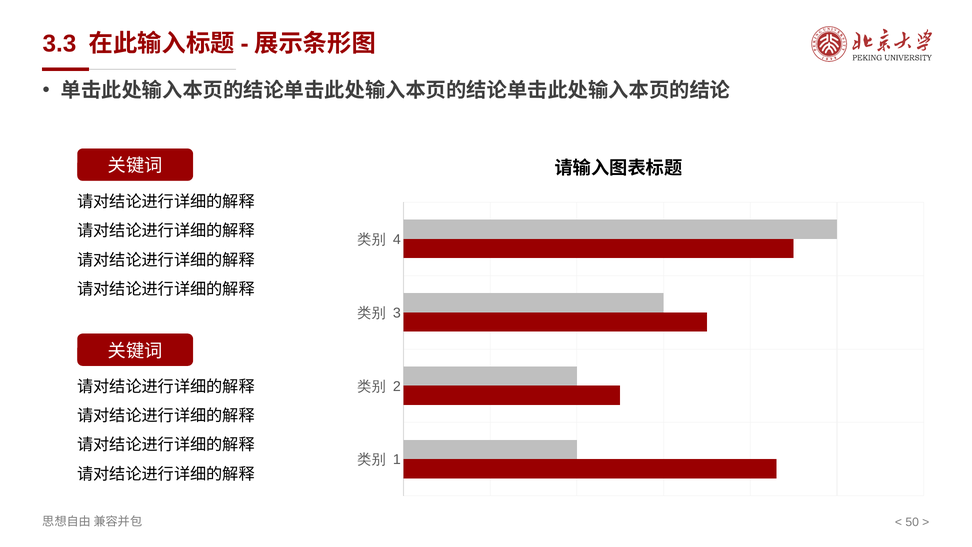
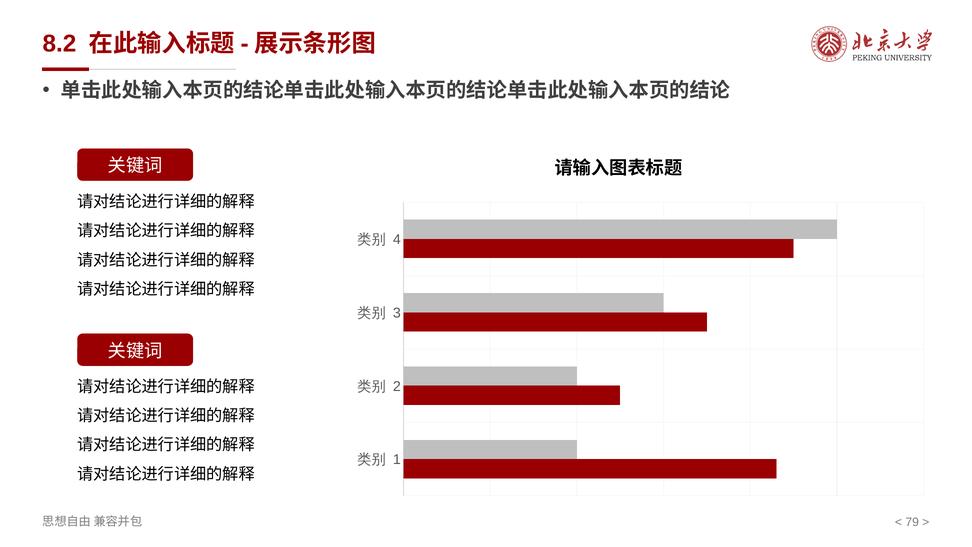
3.3: 3.3 -> 8.2 (59, 44)
50: 50 -> 79 (912, 522)
